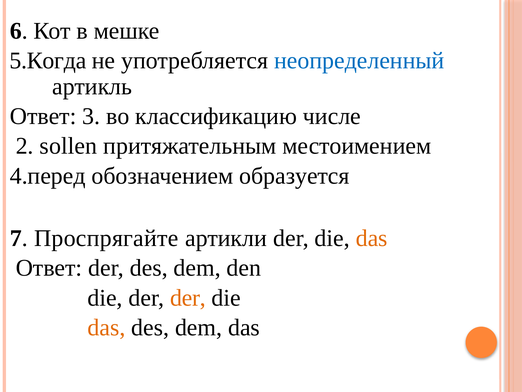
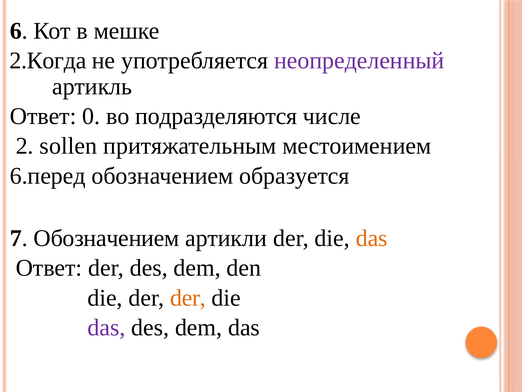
5.Когда: 5.Когда -> 2.Когда (48, 61)
неопределенный colour: blue -> purple (359, 61)
3: 3 -> 0 (91, 116)
классификацию: классификацию -> подразделяются (216, 116)
4.перед: 4.перед -> 6.перед (48, 176)
7 Проспрягайте: Проспрягайте -> Обозначением (106, 238)
das colour: orange -> purple (106, 327)
